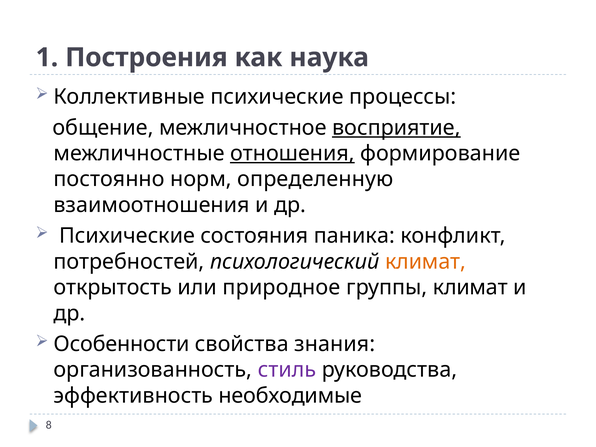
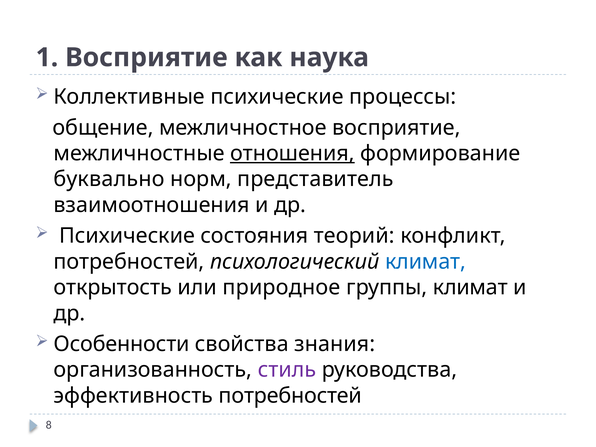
1 Построения: Построения -> Восприятие (146, 57)
восприятие underline: present -> none (396, 128)
постоянно: постоянно -> буквально (109, 179)
определенную: определенную -> представитель (315, 179)
паника: паника -> теорий (354, 236)
климат colour: orange -> blue (425, 262)
эффективность необходимые: необходимые -> потребностей (290, 396)
